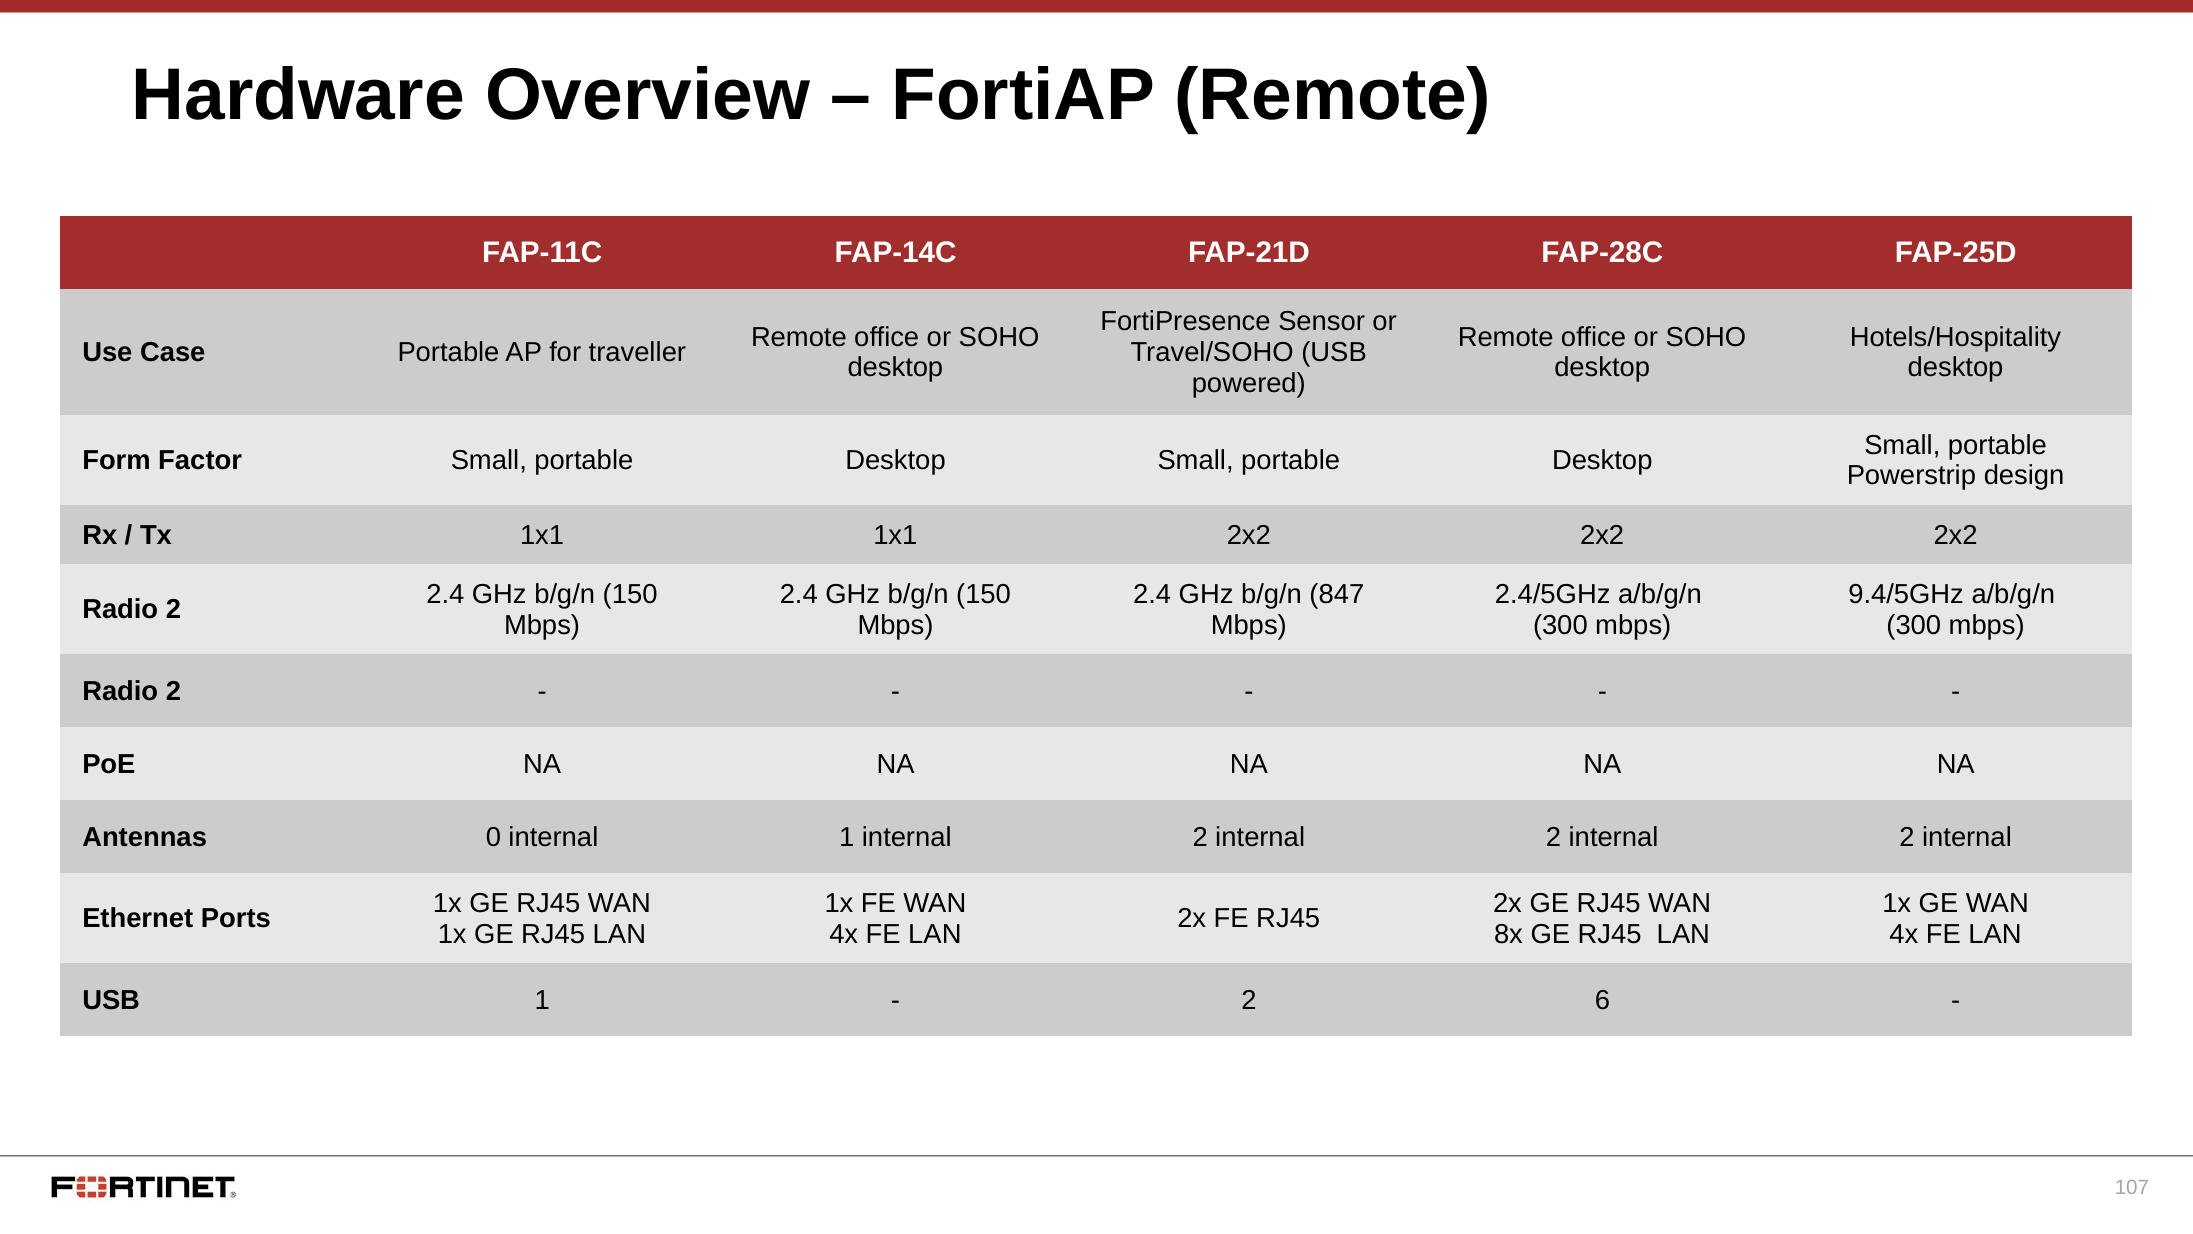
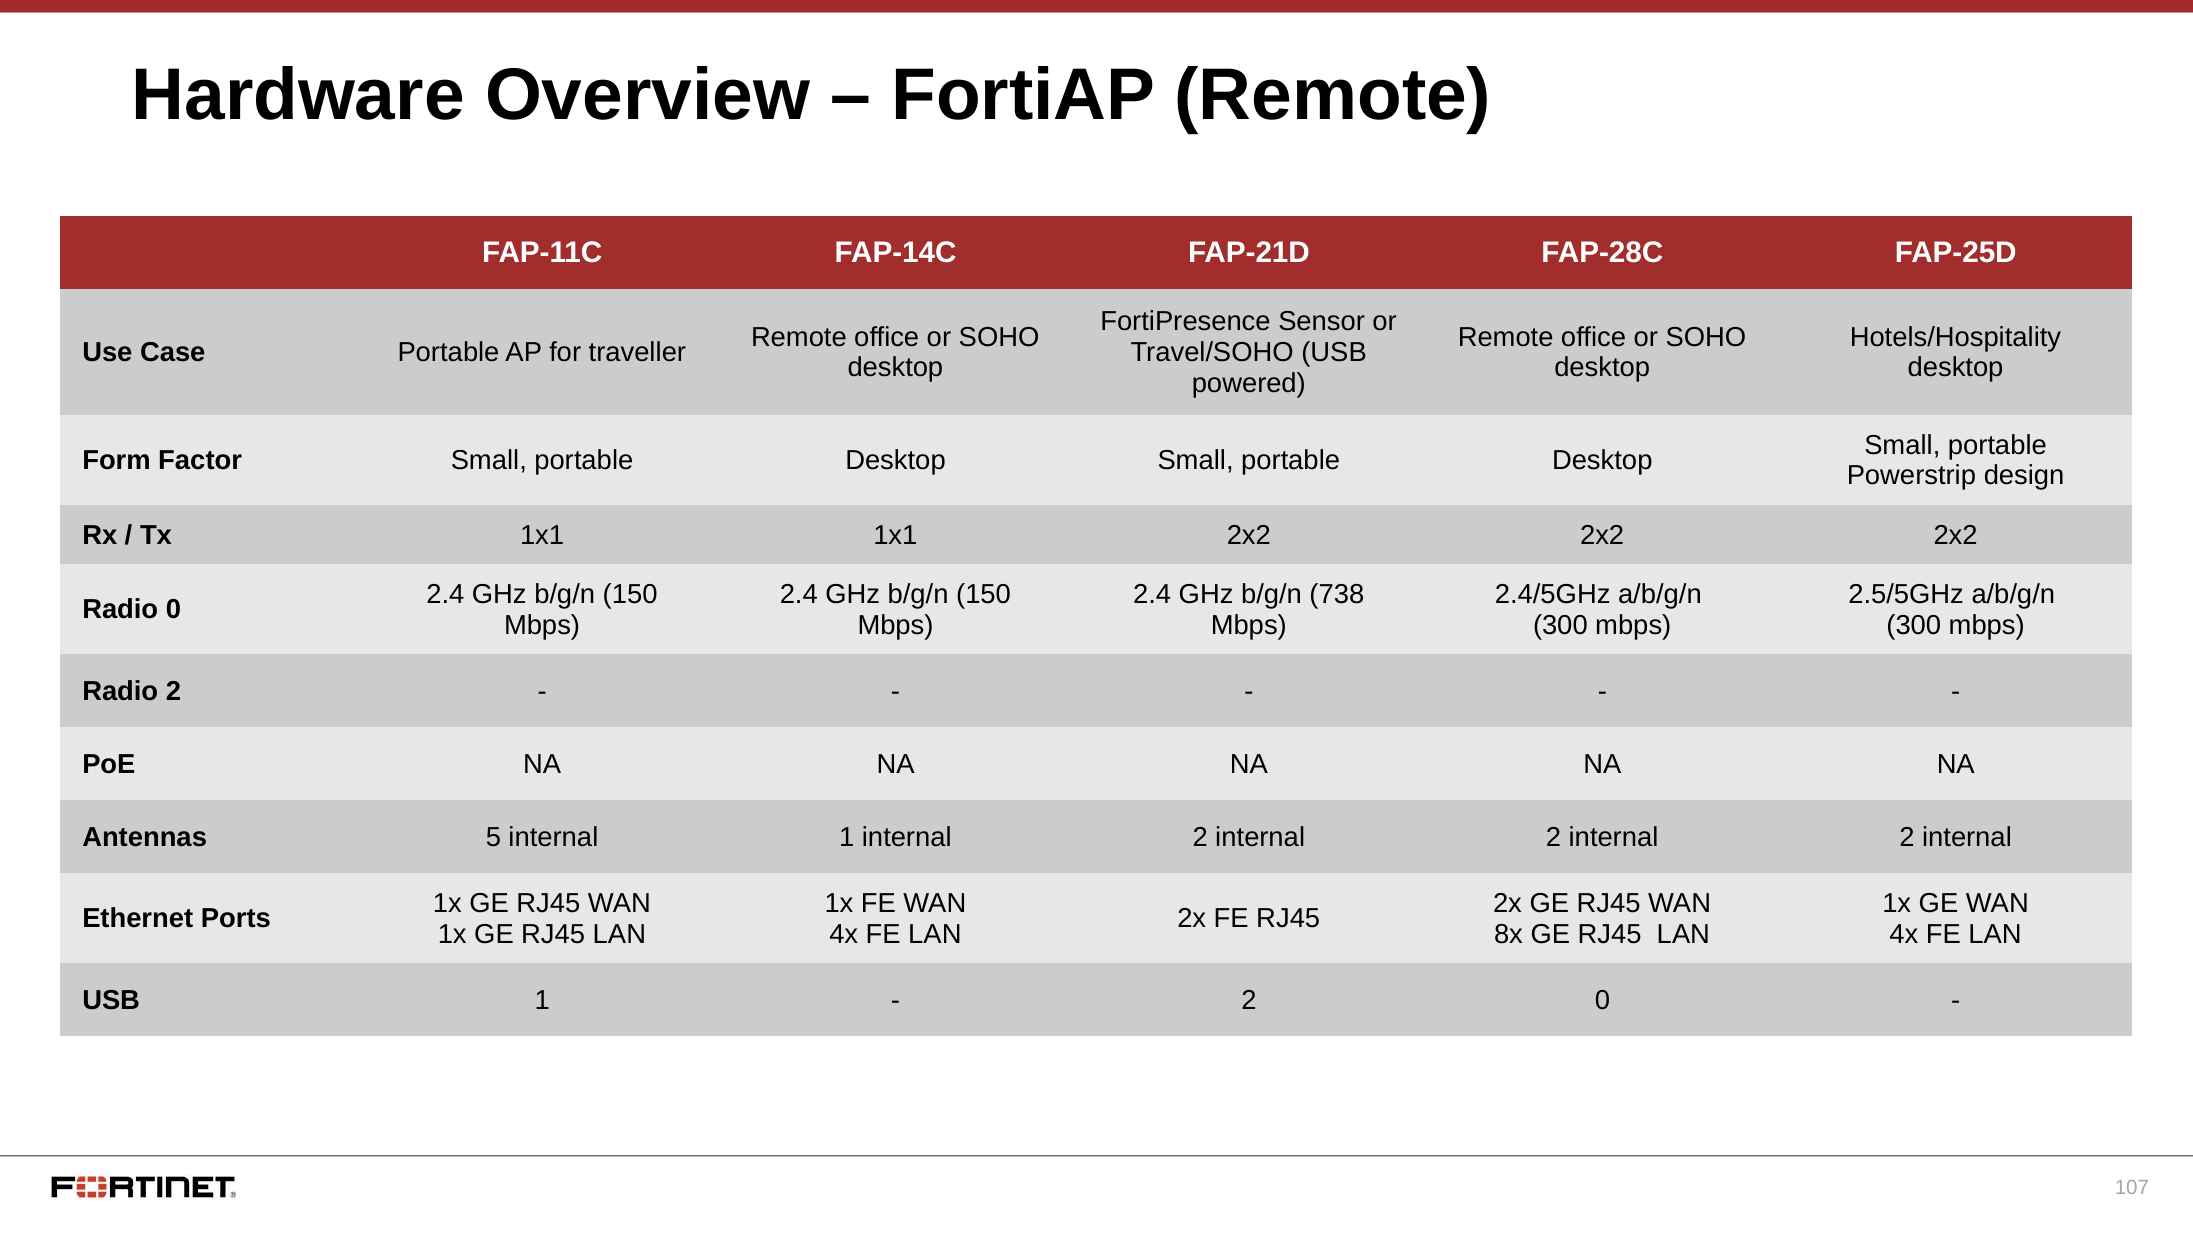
847: 847 -> 738 (1337, 594)
9.4/5GHz: 9.4/5GHz -> 2.5/5GHz (1906, 594)
2: 2 -> 0 (173, 610)
0: 0 -> 5 (493, 837)
2 6: 6 -> 0 (1602, 1000)
